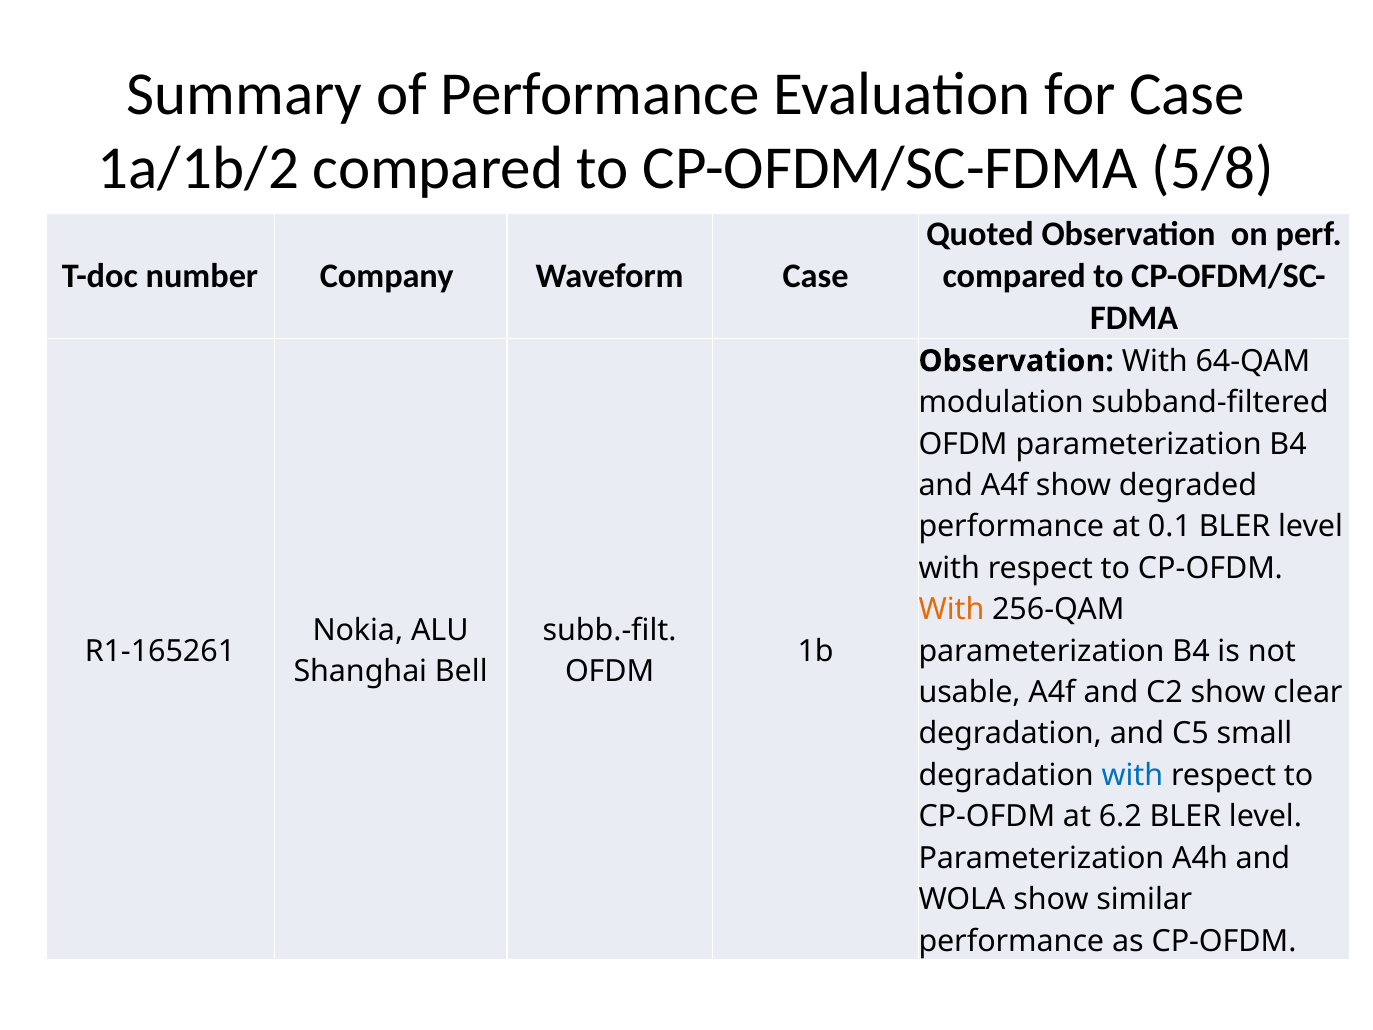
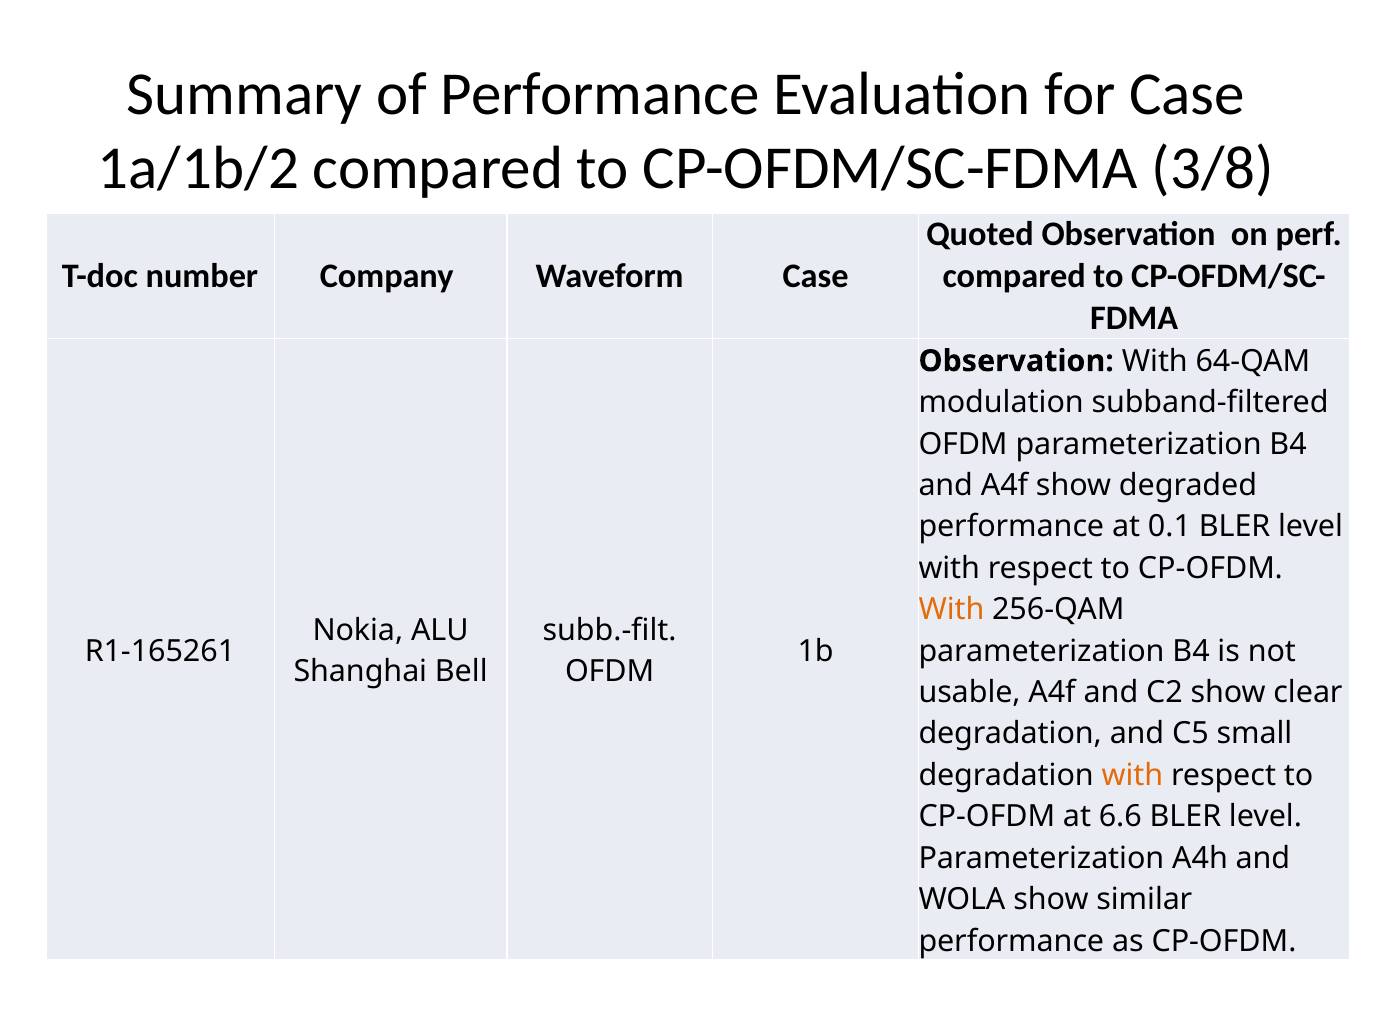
5/8: 5/8 -> 3/8 (1213, 168)
with colour: blue -> orange (1132, 775)
6.2: 6.2 -> 6.6 (1120, 816)
